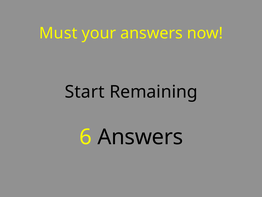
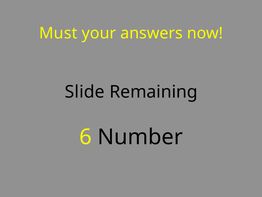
Start: Start -> Slide (85, 92)
6 Answers: Answers -> Number (140, 137)
